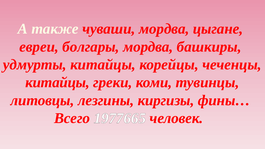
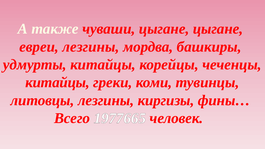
чуваши мордва: мордва -> цыгане (164, 29)
евреи болгары: болгары -> лезгины (91, 47)
